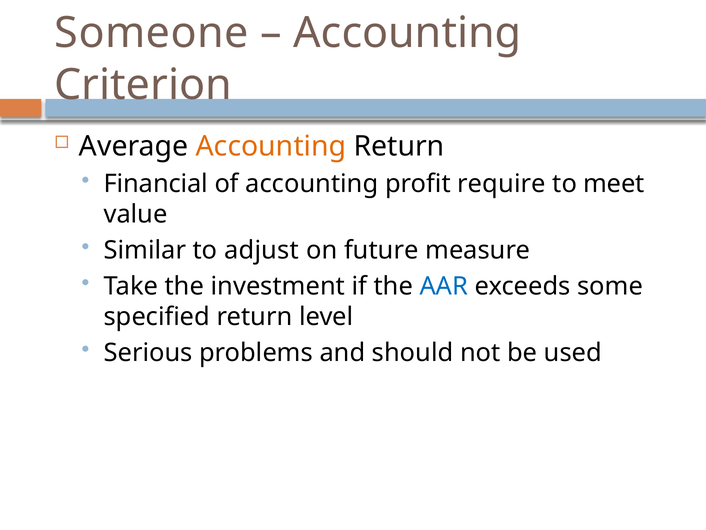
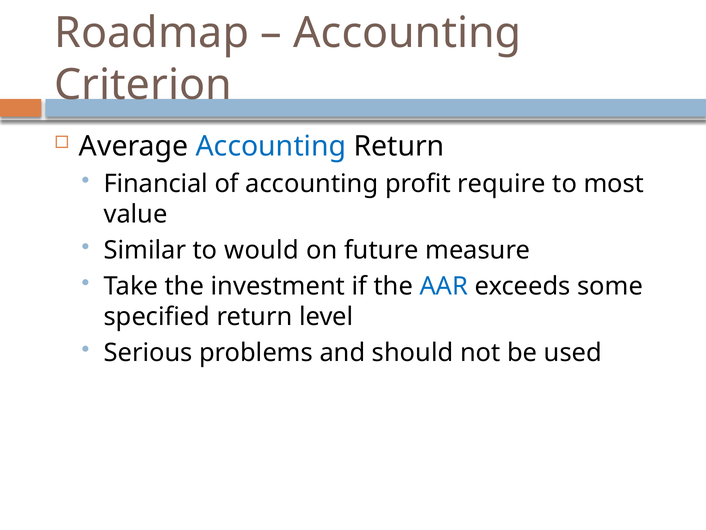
Someone: Someone -> Roadmap (152, 33)
Accounting colour: orange -> blue (271, 146)
meet: meet -> most (614, 184)
adjust: adjust -> would (262, 250)
